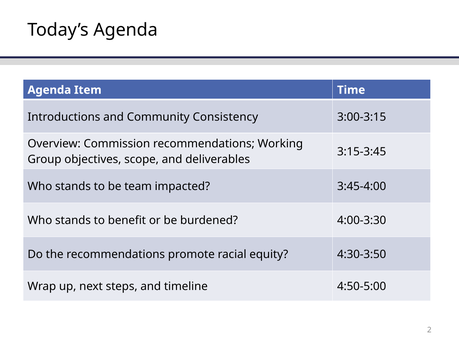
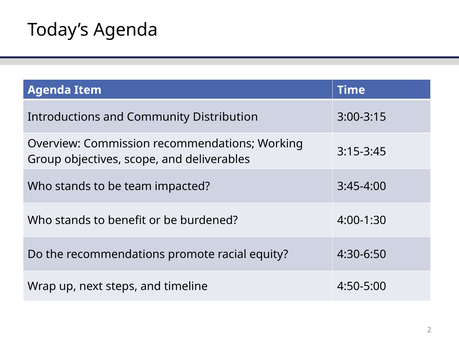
Consistency: Consistency -> Distribution (225, 117)
4:00-3:30: 4:00-3:30 -> 4:00-1:30 (362, 221)
4:30-3:50: 4:30-3:50 -> 4:30-6:50 (362, 255)
